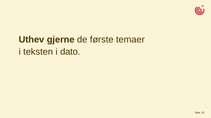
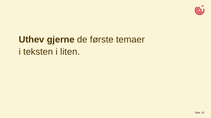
dato: dato -> liten (70, 52)
